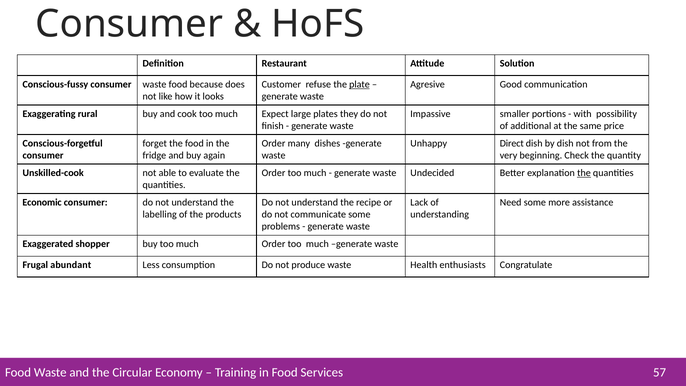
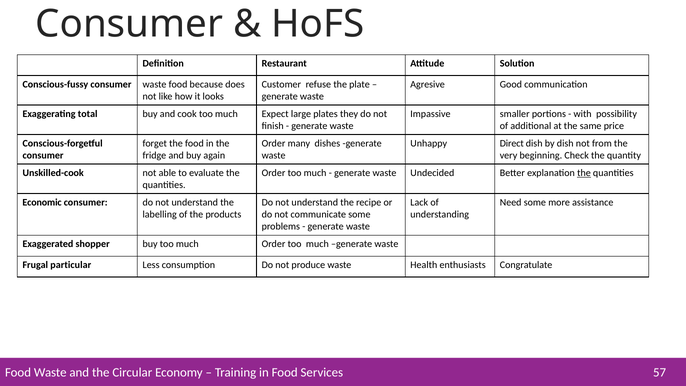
plate underline: present -> none (360, 84)
rural: rural -> total (88, 114)
abundant: abundant -> particular (71, 265)
